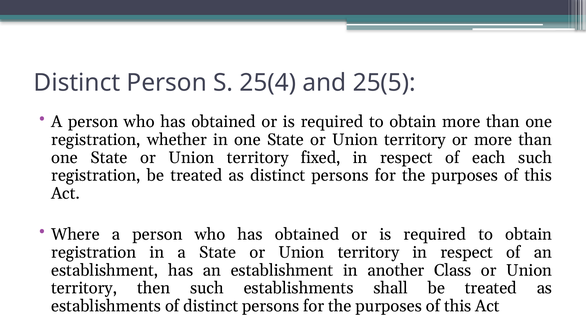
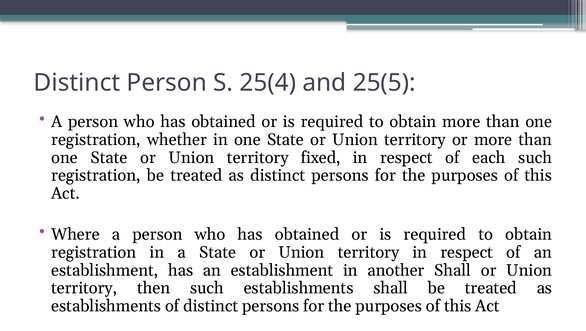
another Class: Class -> Shall (453, 270)
